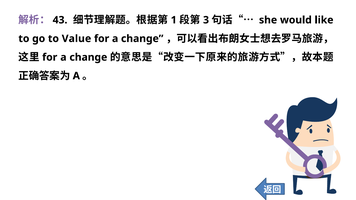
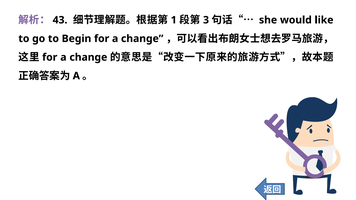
Value: Value -> Begin (77, 39)
